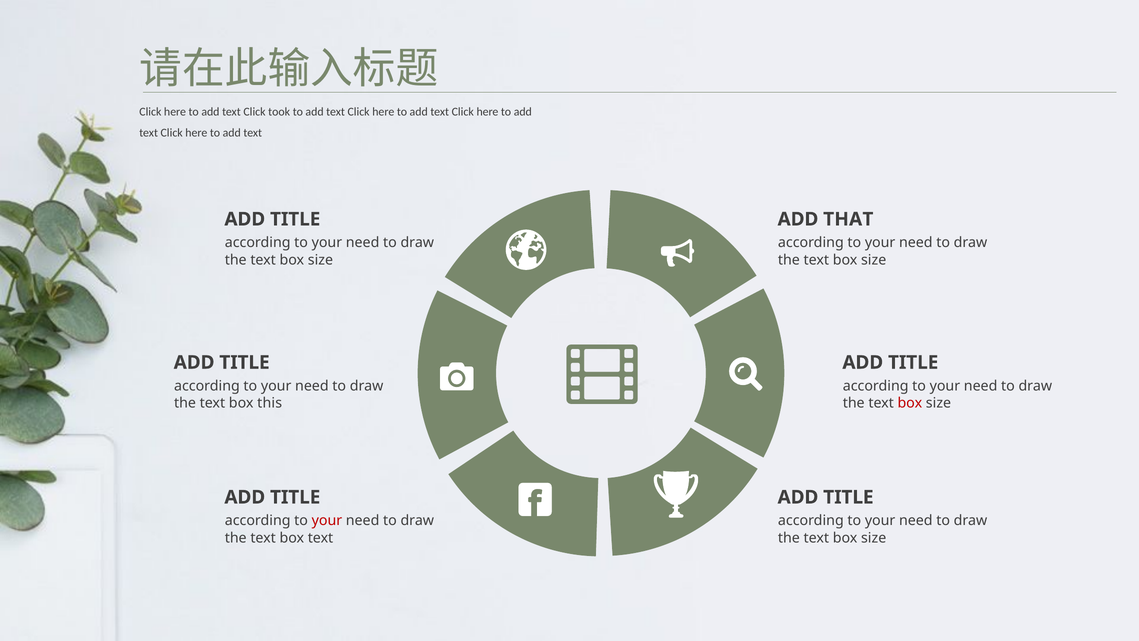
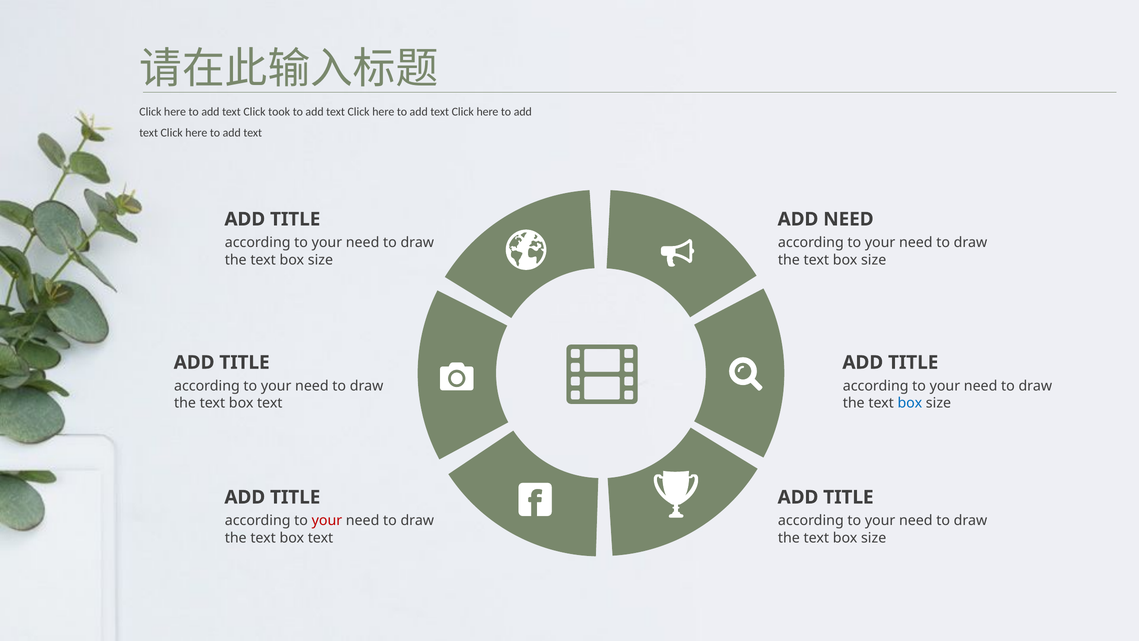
ADD THAT: THAT -> NEED (848, 219)
this: this -> text (270, 403)
box colour: red -> blue (910, 403)
